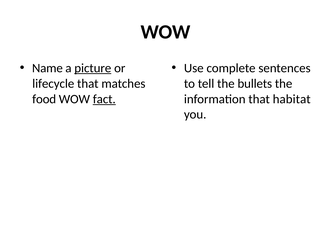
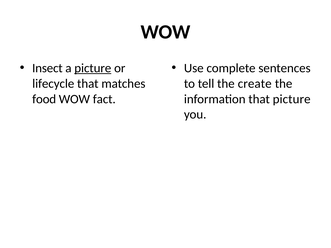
Name: Name -> Insect (47, 68)
bullets: bullets -> create (255, 84)
fact underline: present -> none (104, 99)
that habitat: habitat -> picture (292, 99)
